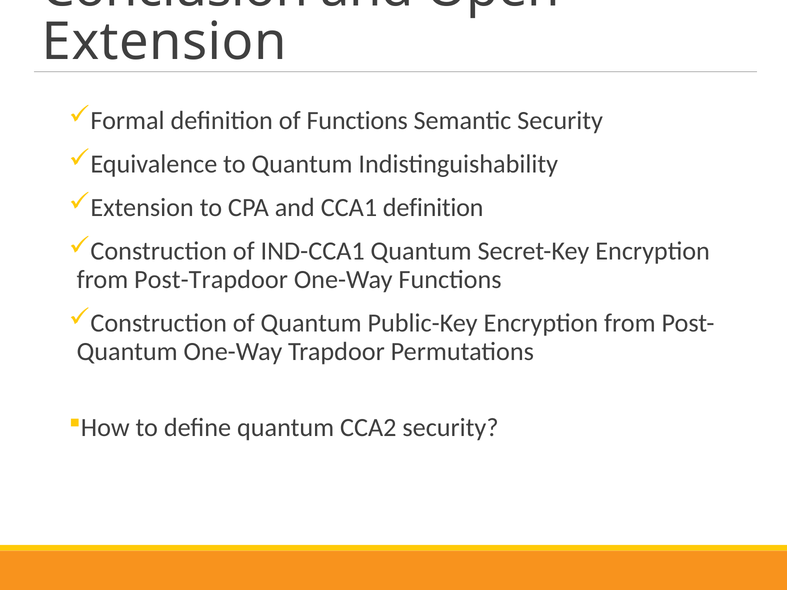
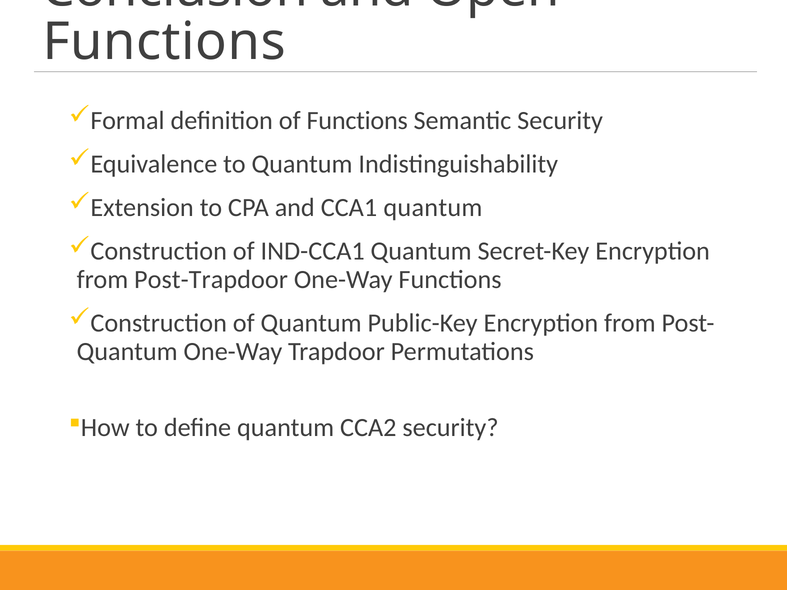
Extension: Extension -> Functions (164, 42)
CCA1 definition: definition -> quantum (433, 208)
